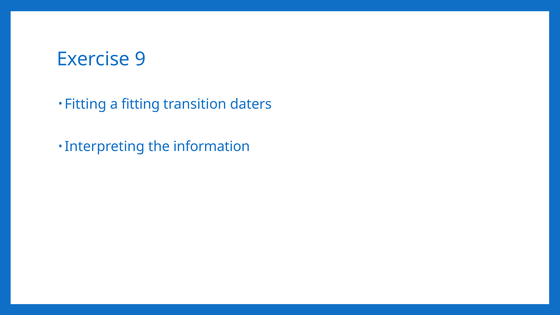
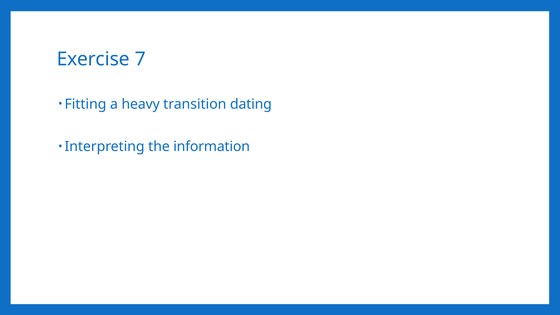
9: 9 -> 7 (140, 59)
a fitting: fitting -> heavy (141, 104)
daters: daters -> dating (251, 104)
